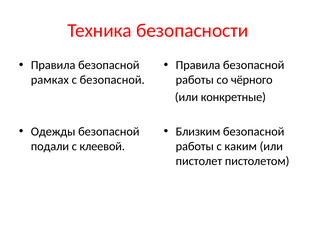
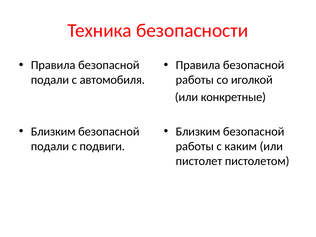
рамках: рамках -> подали (50, 80)
с безопасной: безопасной -> автомобиля (112, 80)
чёрного: чёрного -> иголкой (252, 80)
Одежды: Одежды -> Близким (53, 132)
клеевой: клеевой -> подвиги (102, 146)
